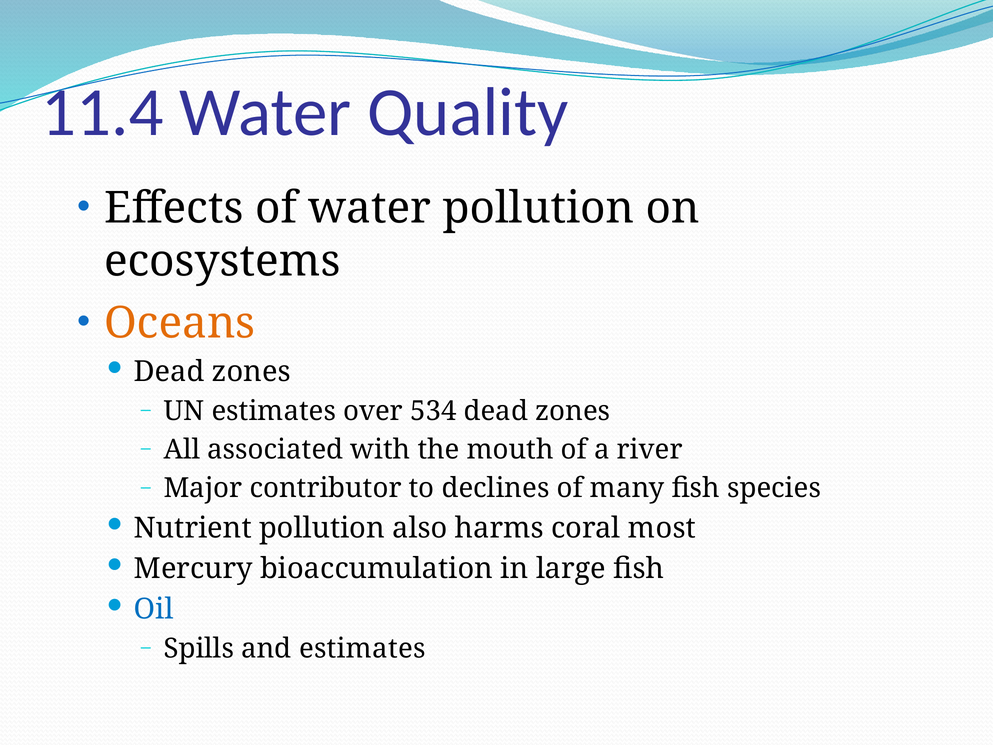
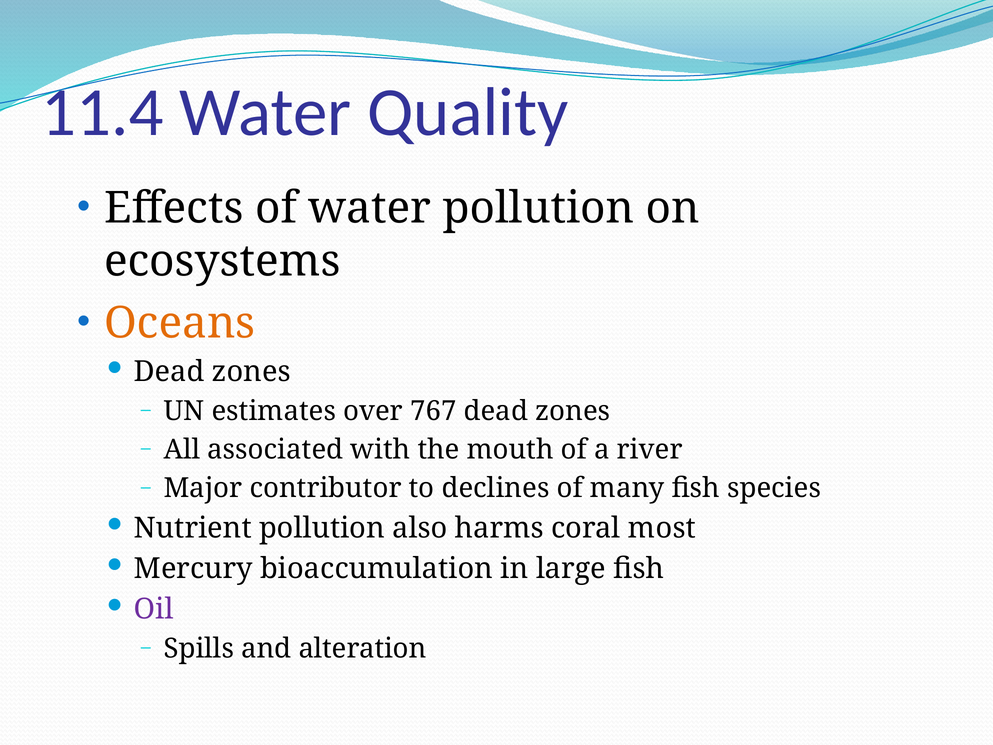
534: 534 -> 767 (433, 411)
Oil colour: blue -> purple (154, 609)
and estimates: estimates -> alteration (363, 648)
